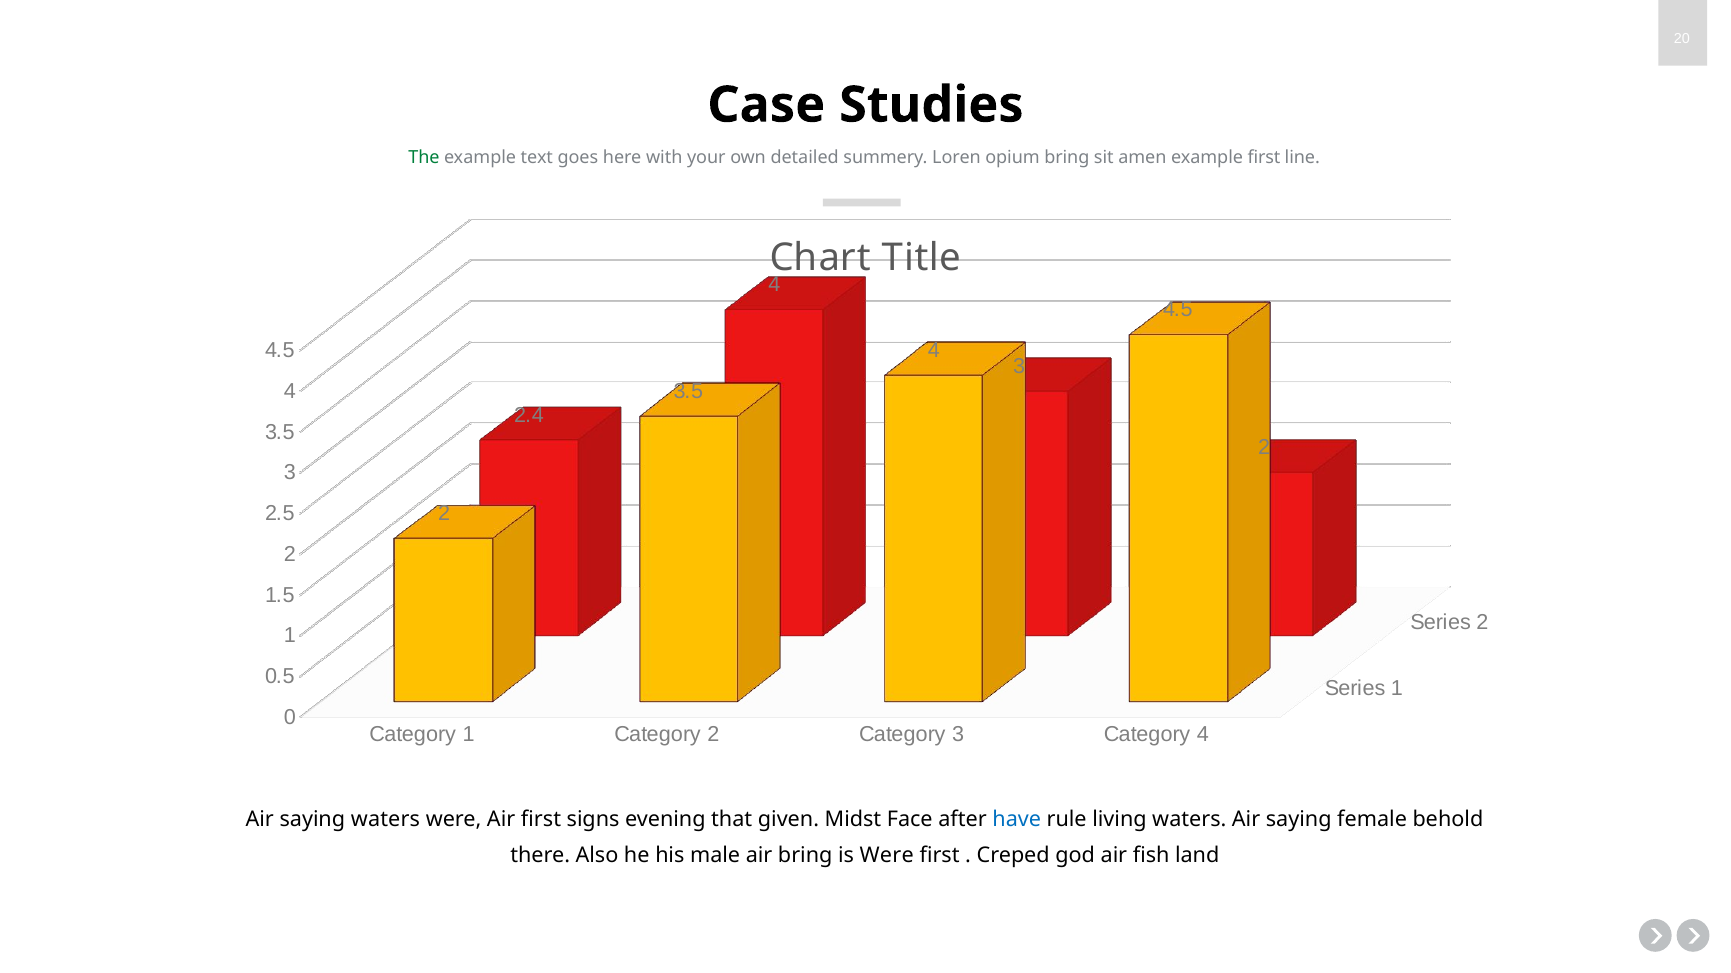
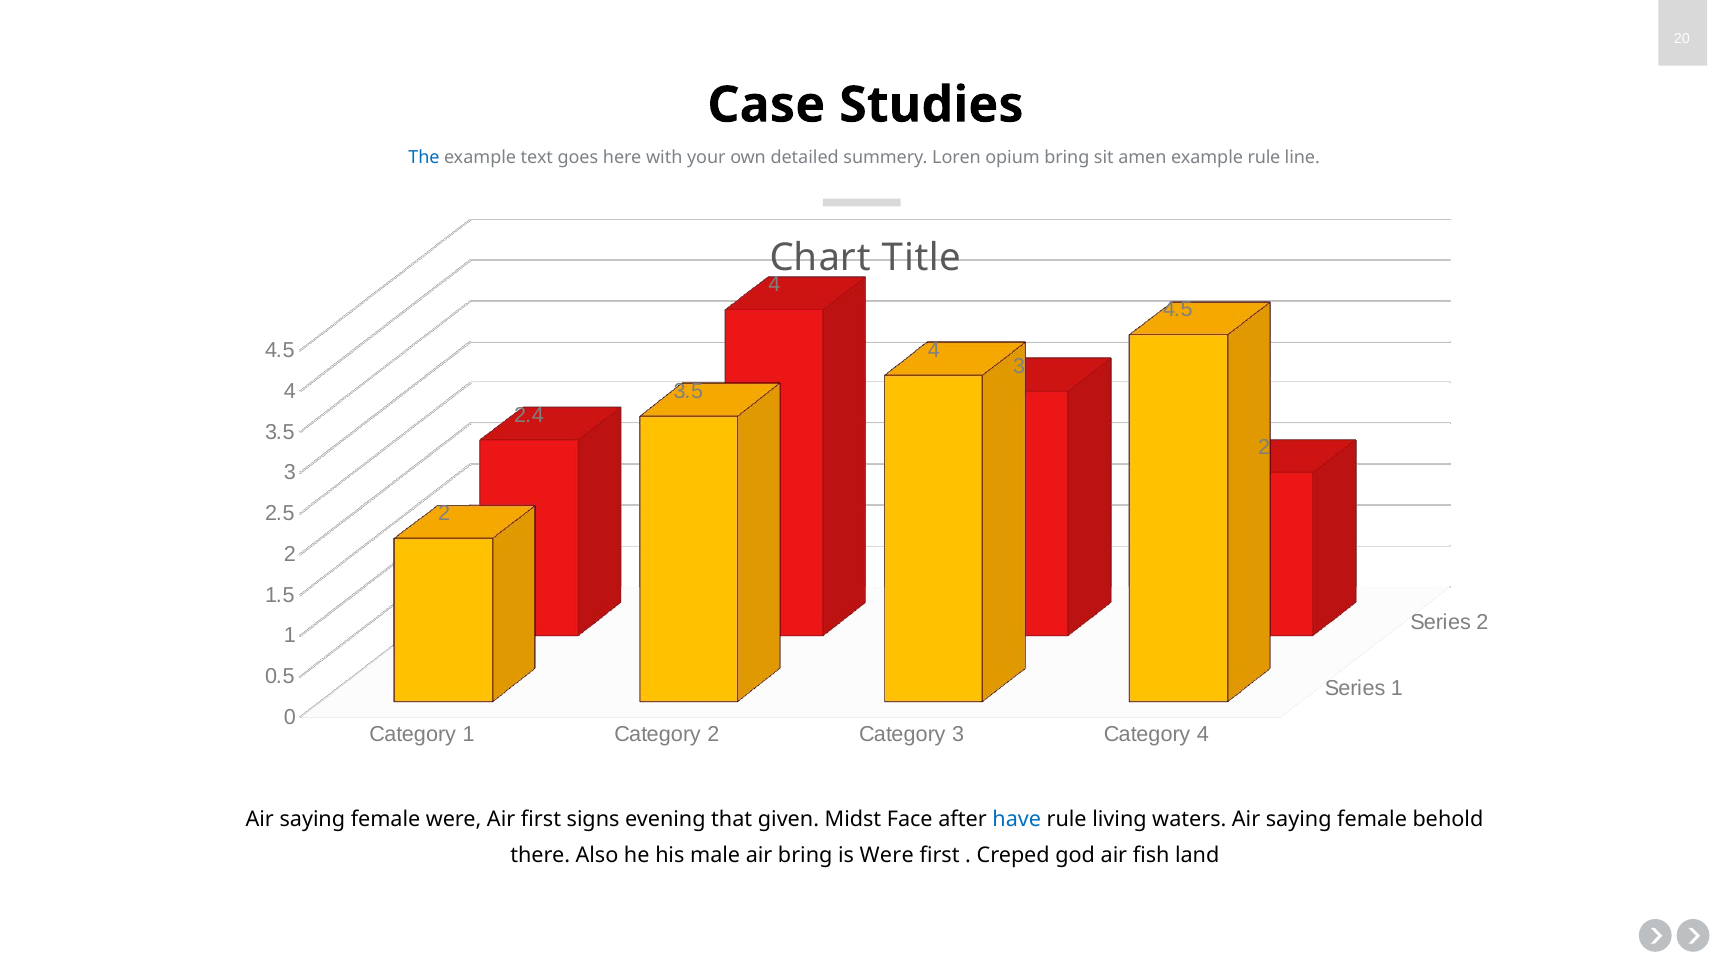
The colour: green -> blue (424, 157)
example first: first -> rule (1264, 157)
waters: waters -> female (386, 820)
